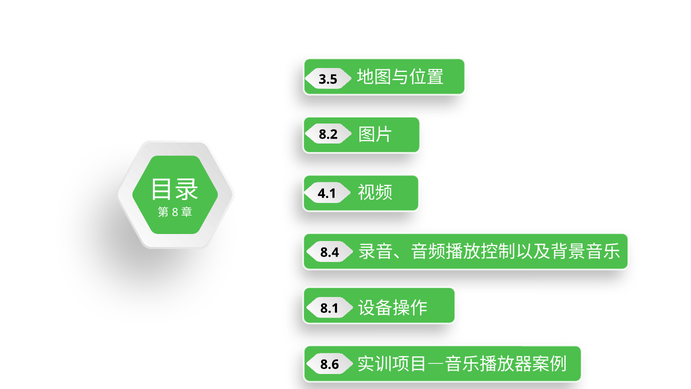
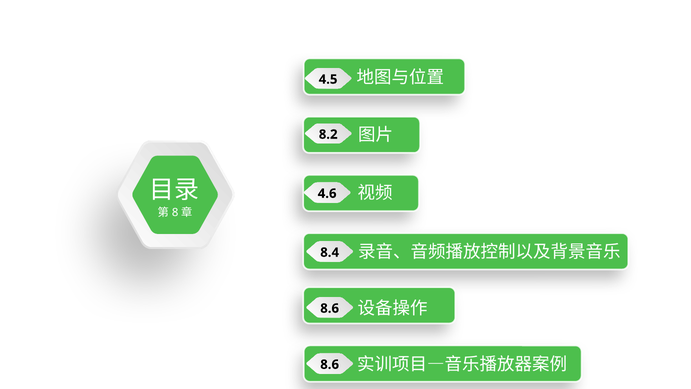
3.5: 3.5 -> 4.5 (328, 79)
4.1: 4.1 -> 4.6 (327, 193)
8.1: 8.1 -> 8.6 (330, 308)
